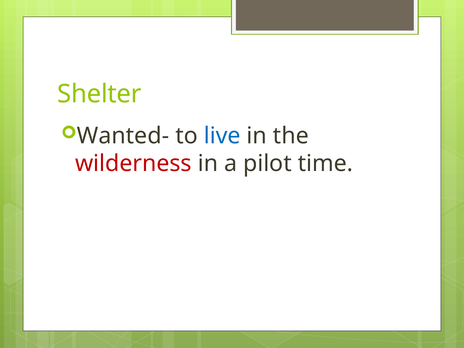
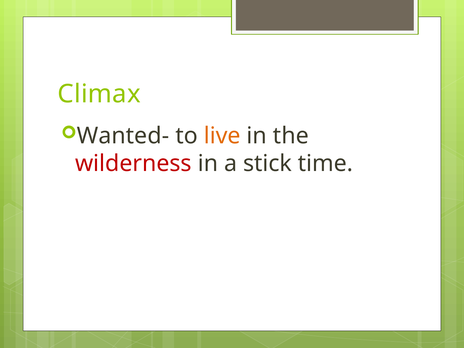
Shelter: Shelter -> Climax (99, 94)
live colour: blue -> orange (222, 136)
pilot: pilot -> stick (267, 164)
